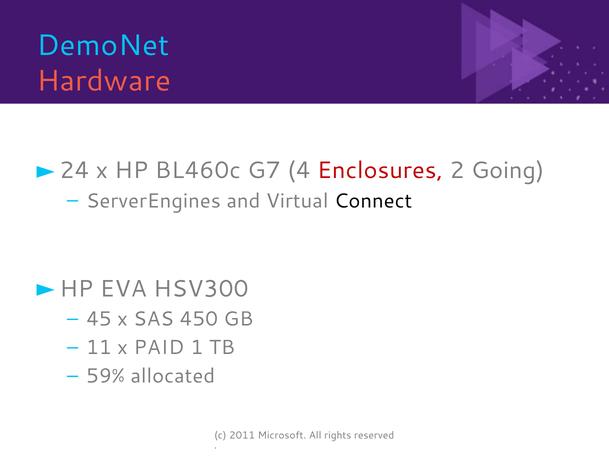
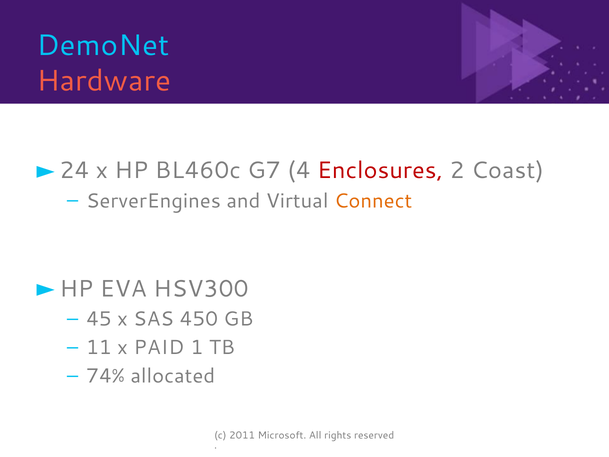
Going: Going -> Coast (508, 171)
Connect colour: black -> orange (373, 201)
59%: 59% -> 74% (105, 376)
